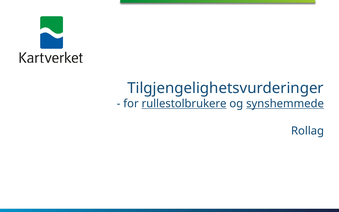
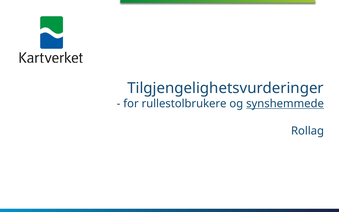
rullestolbrukere underline: present -> none (184, 104)
